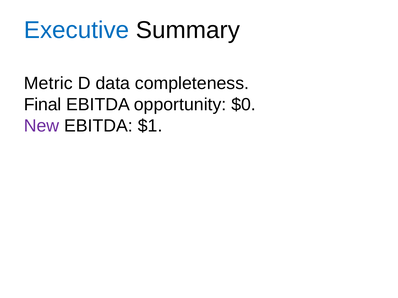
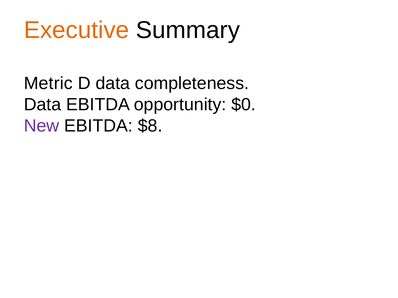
Executive colour: blue -> orange (77, 30)
Final: Final -> Data (42, 105)
$1: $1 -> $8 (150, 126)
